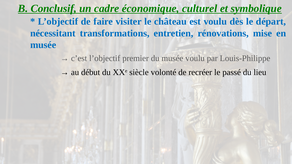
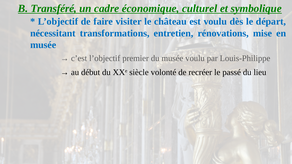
Conclusif: Conclusif -> Transféré (54, 8)
